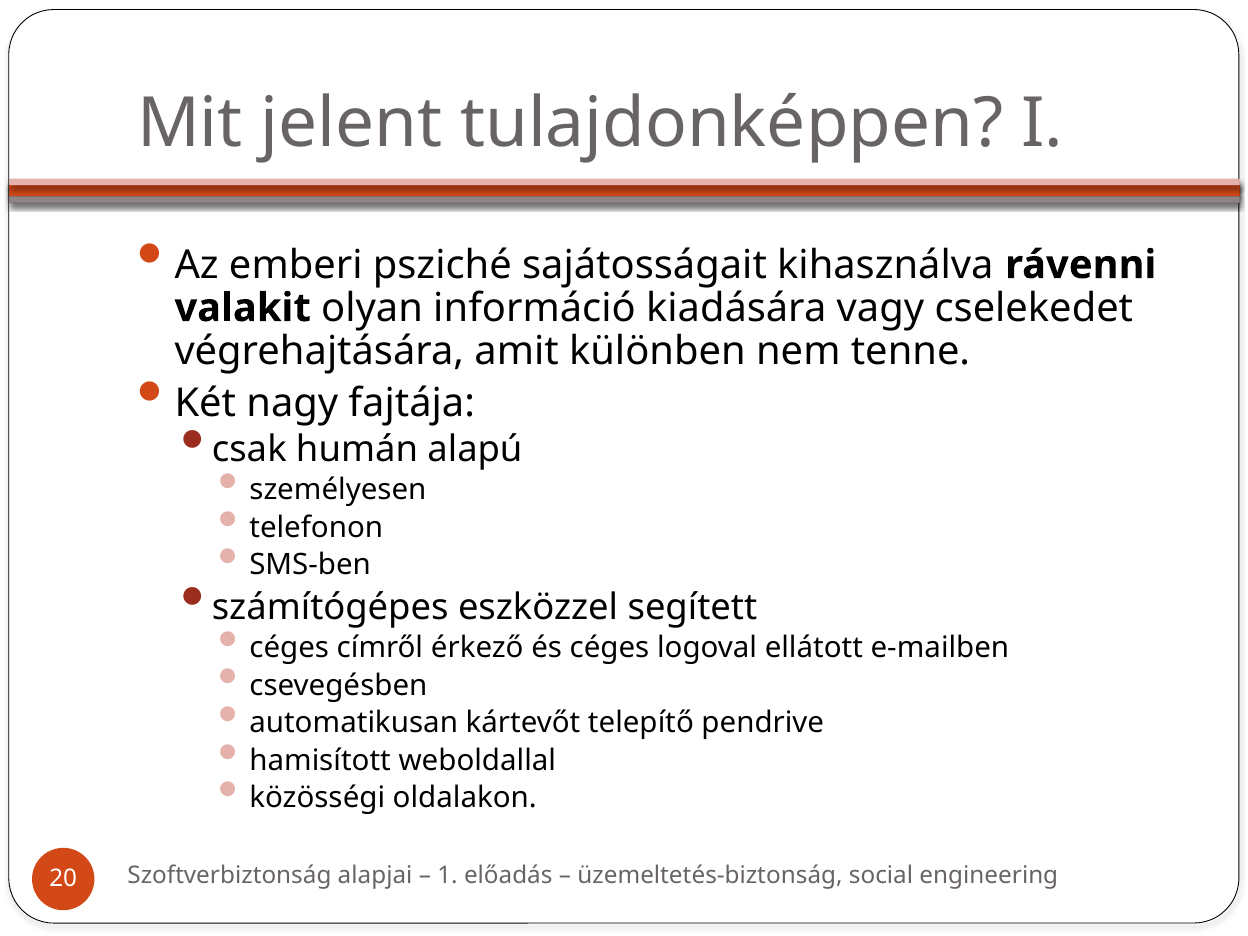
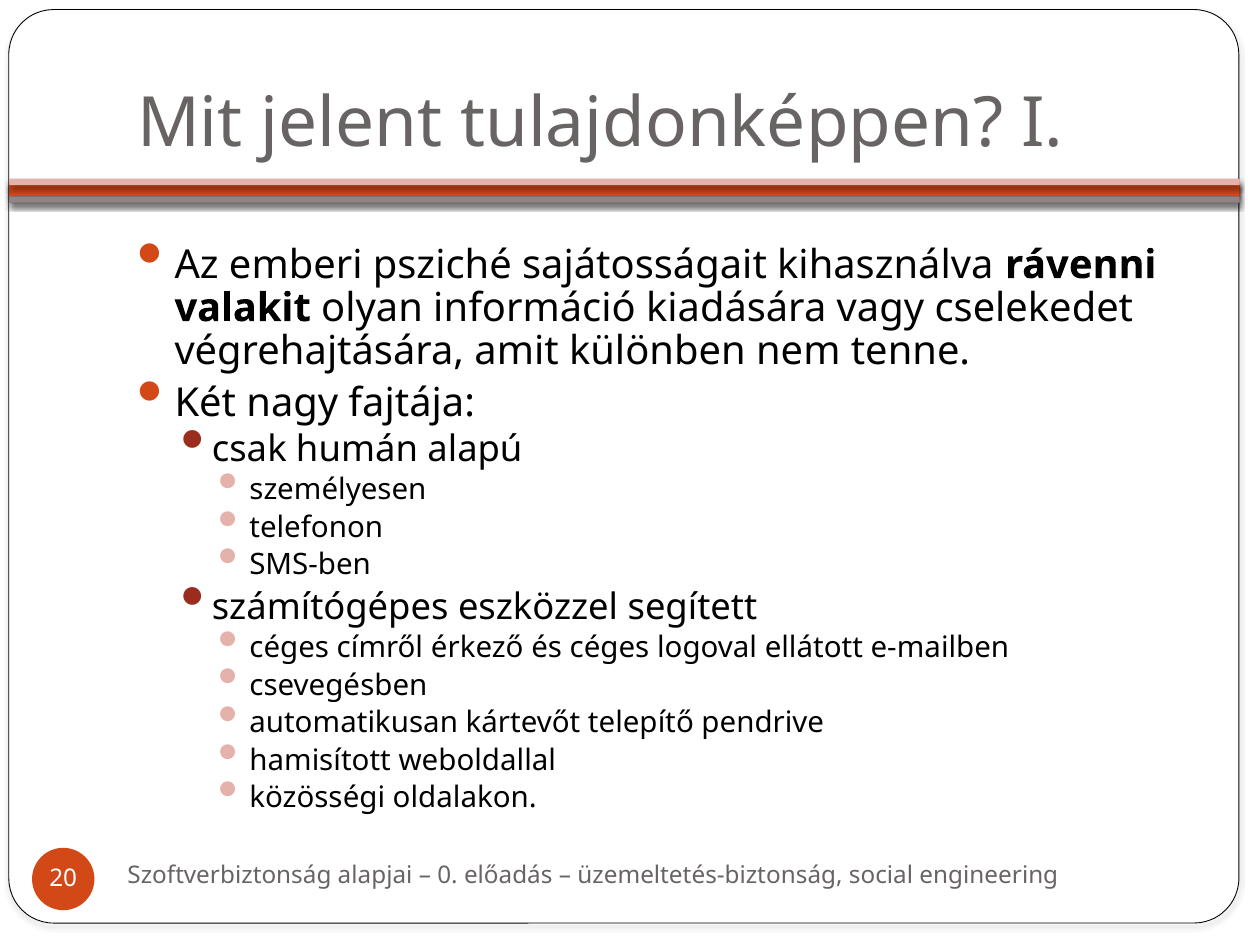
1: 1 -> 0 (447, 875)
